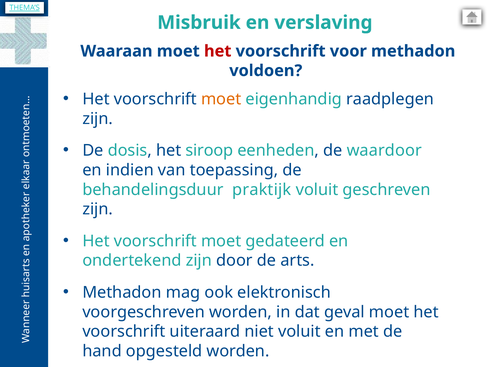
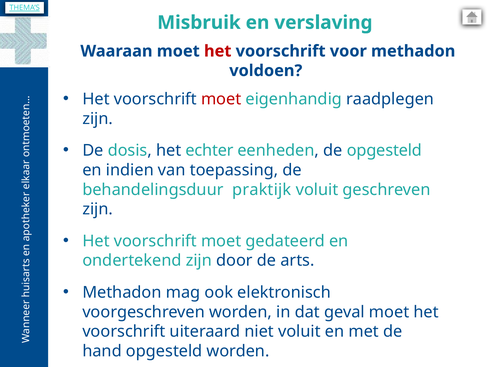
moet colour: orange -> red (221, 99)
siroop: siroop -> echter (209, 151)
de waardoor: waardoor -> opgesteld (384, 151)
